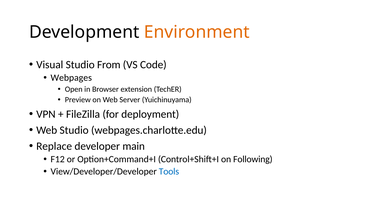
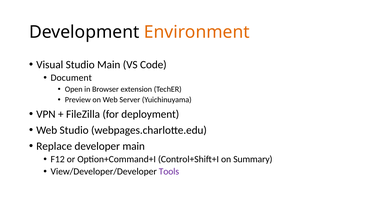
Studio From: From -> Main (109, 65)
Webpages: Webpages -> Document (71, 78)
Following: Following -> Summary (253, 159)
Tools colour: blue -> purple (169, 171)
